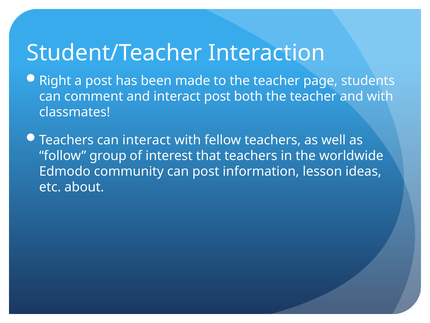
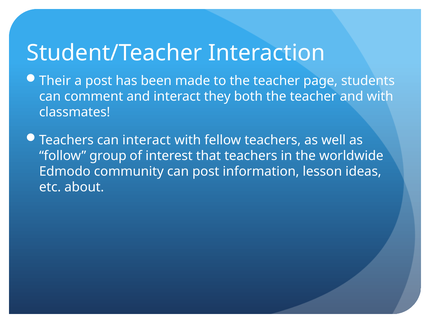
Right: Right -> Their (55, 81)
interact post: post -> they (217, 96)
